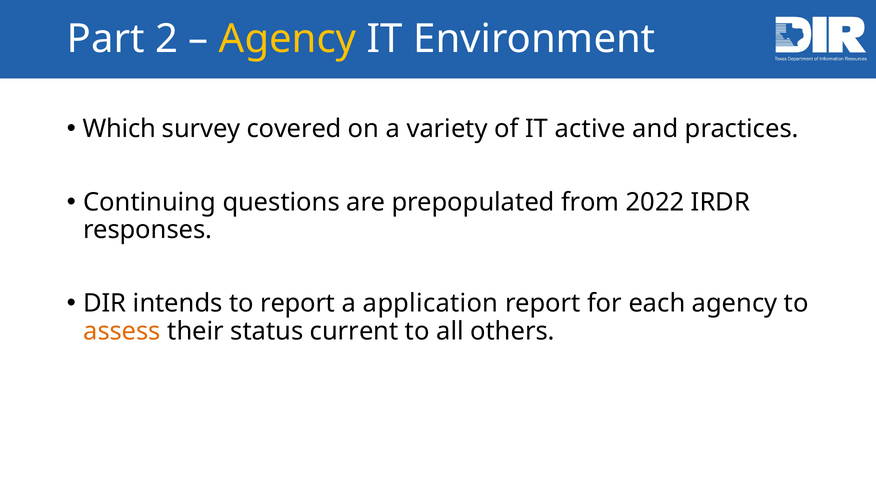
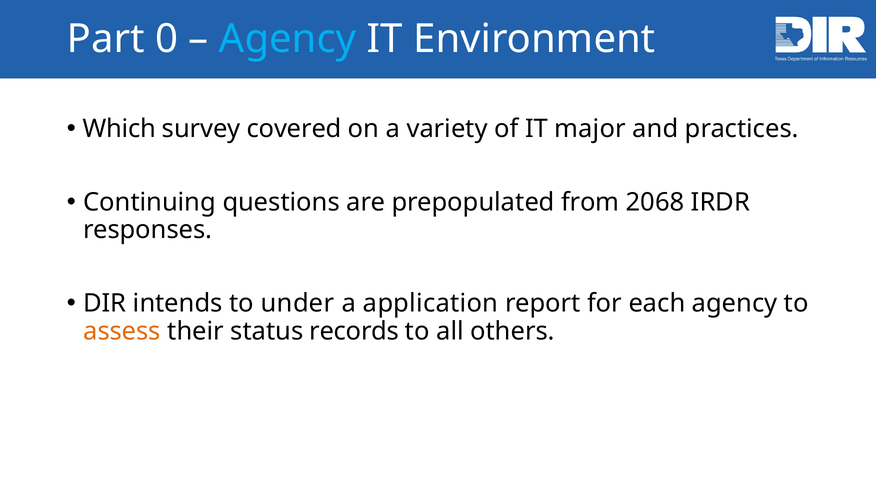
2: 2 -> 0 (167, 39)
Agency colour: yellow -> light blue (288, 39)
active: active -> major (590, 129)
2022: 2022 -> 2068 (655, 202)
to report: report -> under (298, 303)
current: current -> records (354, 331)
